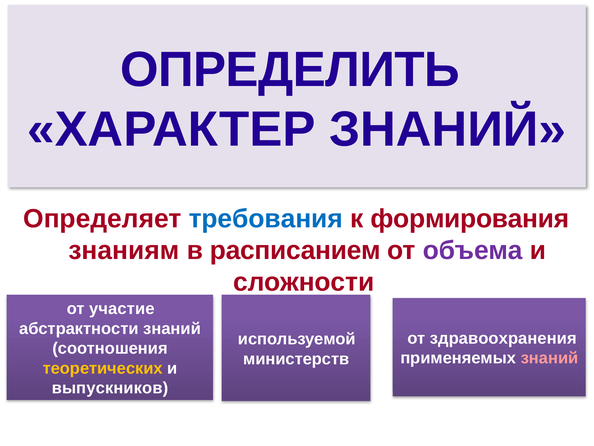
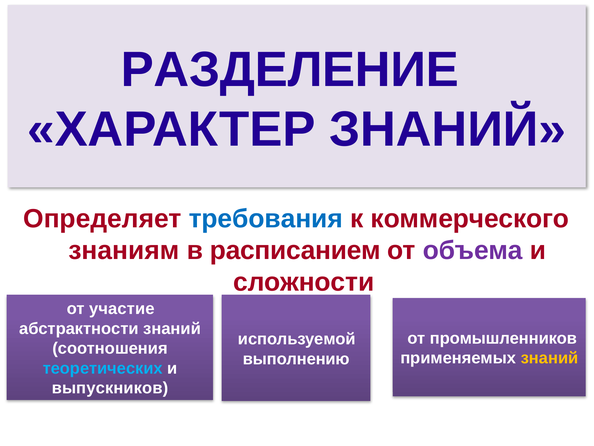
ОПРЕДЕЛИТЬ: ОПРЕДЕЛИТЬ -> РАЗДЕЛЕНИЕ (290, 70)
формирования: формирования -> коммерческого (470, 219)
здравоохранения: здравоохранения -> промышленников (503, 338)
знаний colour: pink -> yellow (550, 358)
министерств: министерств -> выполнению (296, 359)
теоретических colour: yellow -> light blue (103, 368)
